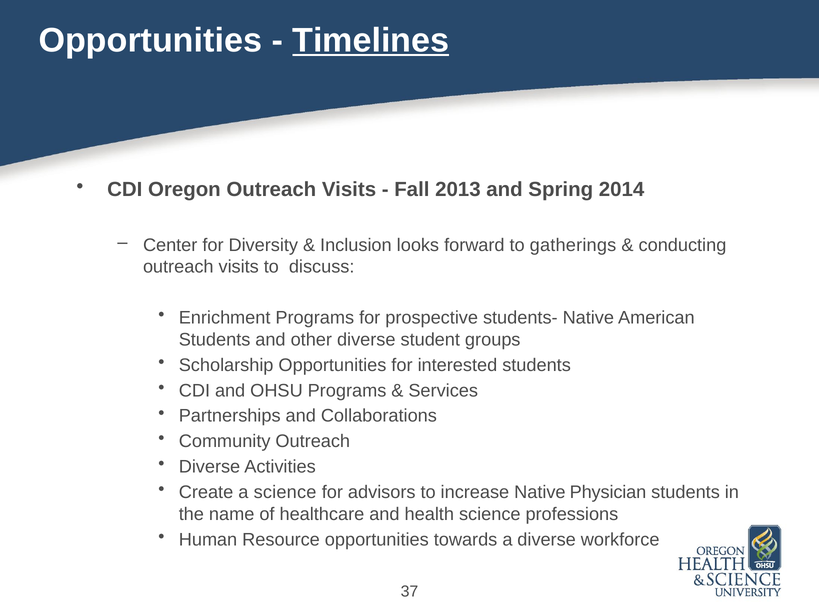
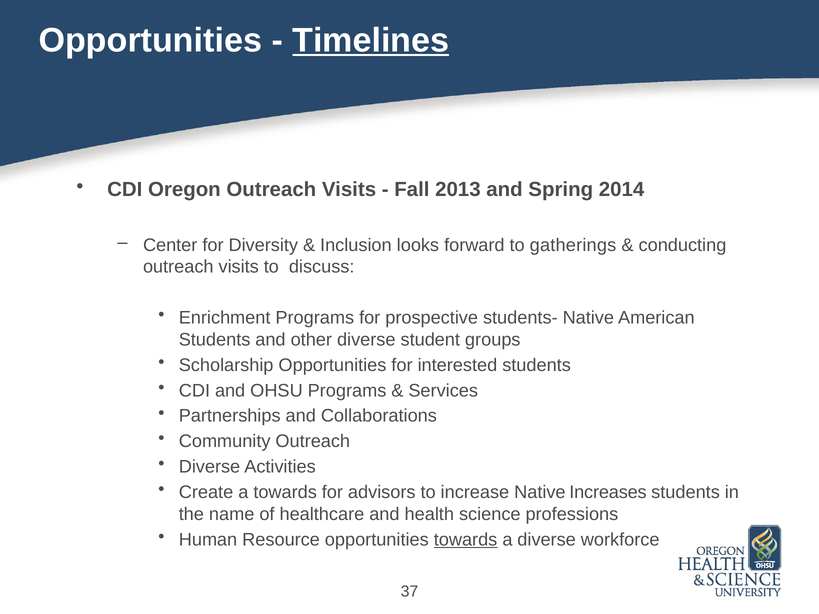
a science: science -> towards (285, 493)
Physician: Physician -> Increases (608, 493)
towards underline: none -> present (466, 540)
